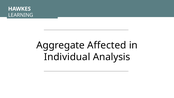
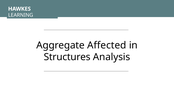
Individual: Individual -> Structures (67, 57)
